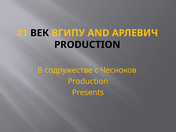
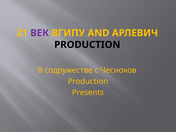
ВЕК colour: black -> purple (40, 33)
